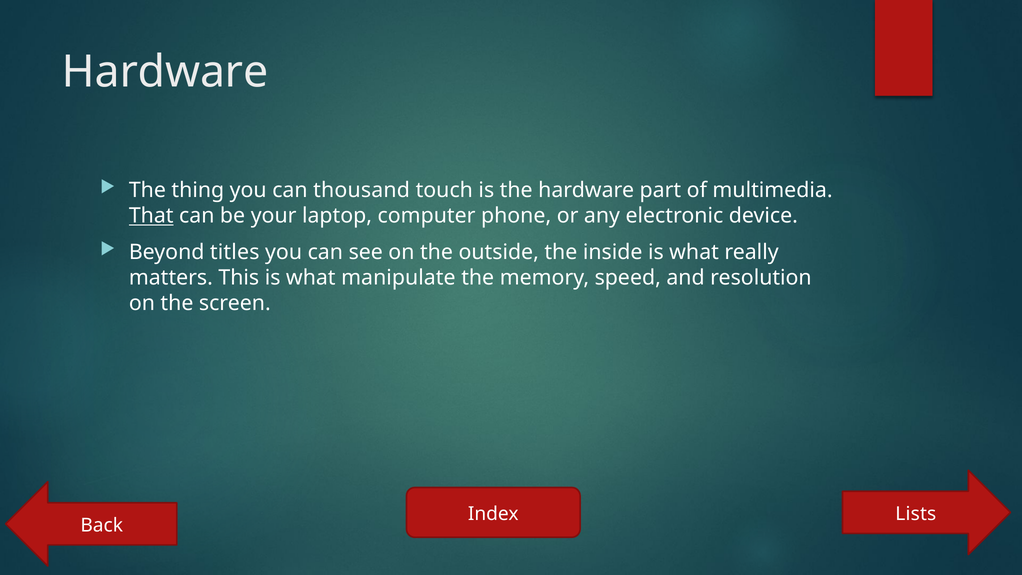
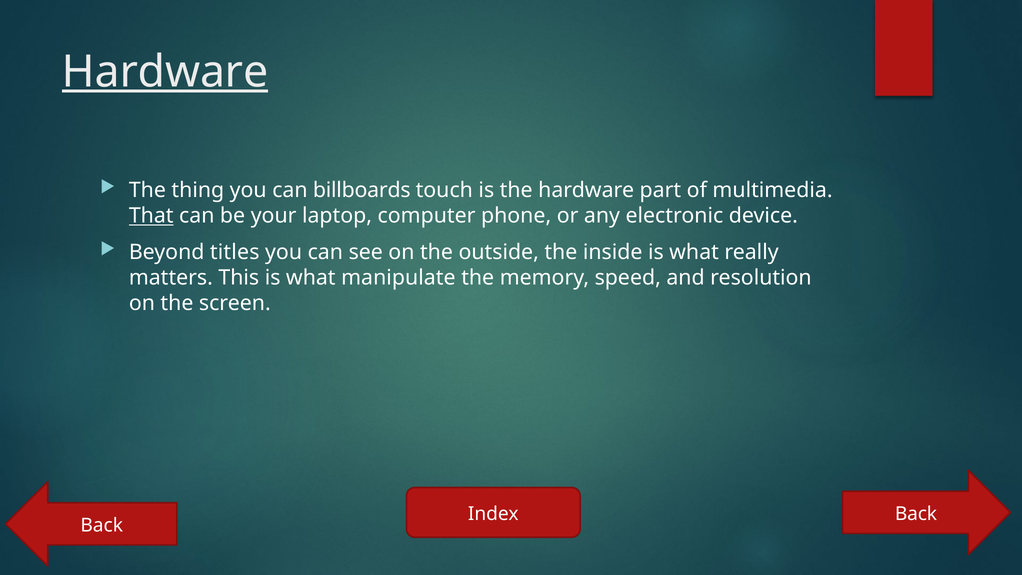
Hardware underline: none -> present (165, 72)
thousand: thousand -> billboards (362, 190)
Lists: Lists -> Back (916, 514)
